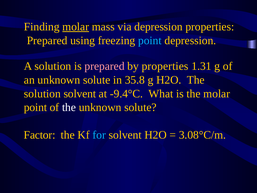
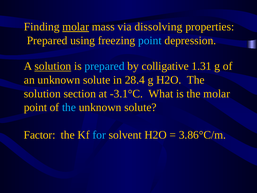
via depression: depression -> dissolving (158, 27)
solution underline: none -> present (53, 66)
prepared colour: pink -> light blue (105, 66)
by properties: properties -> colligative (165, 66)
35.8: 35.8 -> 28.4 (135, 80)
solution solvent: solvent -> section (80, 94)
-9.4°C: -9.4°C -> -3.1°C (126, 94)
the colour: white -> light blue (69, 107)
3.08°C/m: 3.08°C/m -> 3.86°C/m (202, 135)
